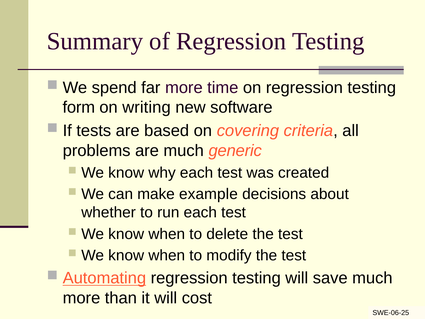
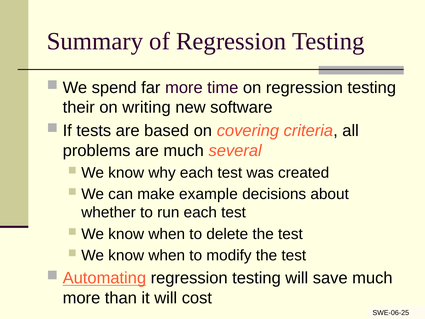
form: form -> their (79, 107)
generic: generic -> several (235, 150)
